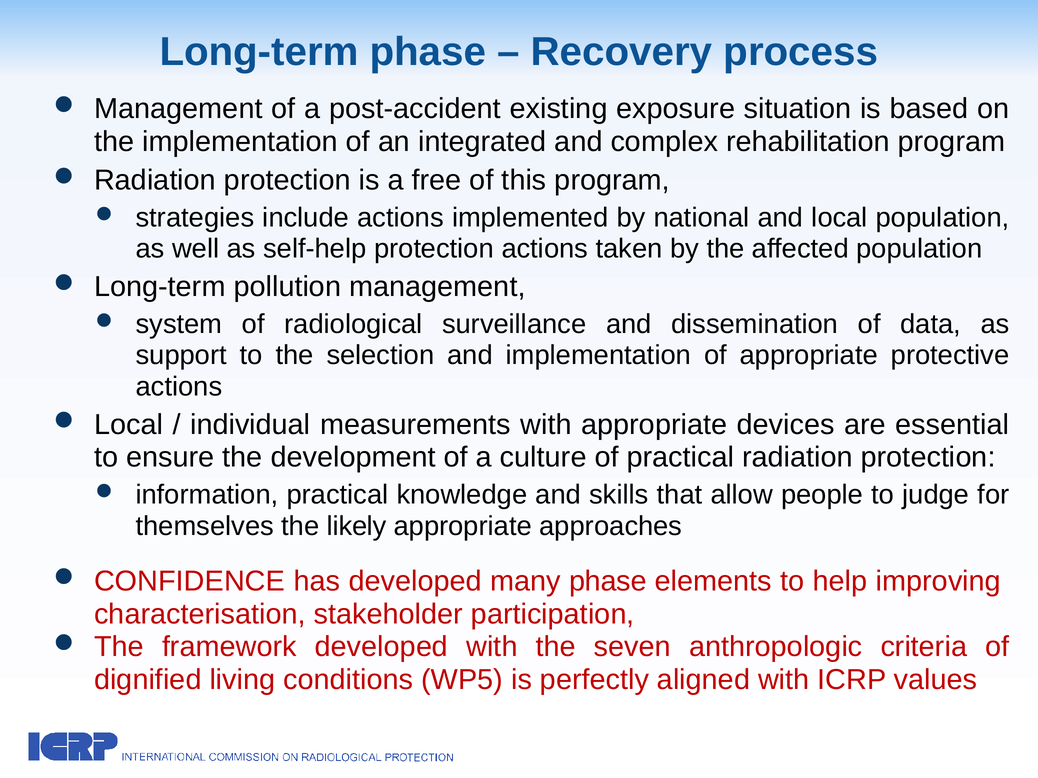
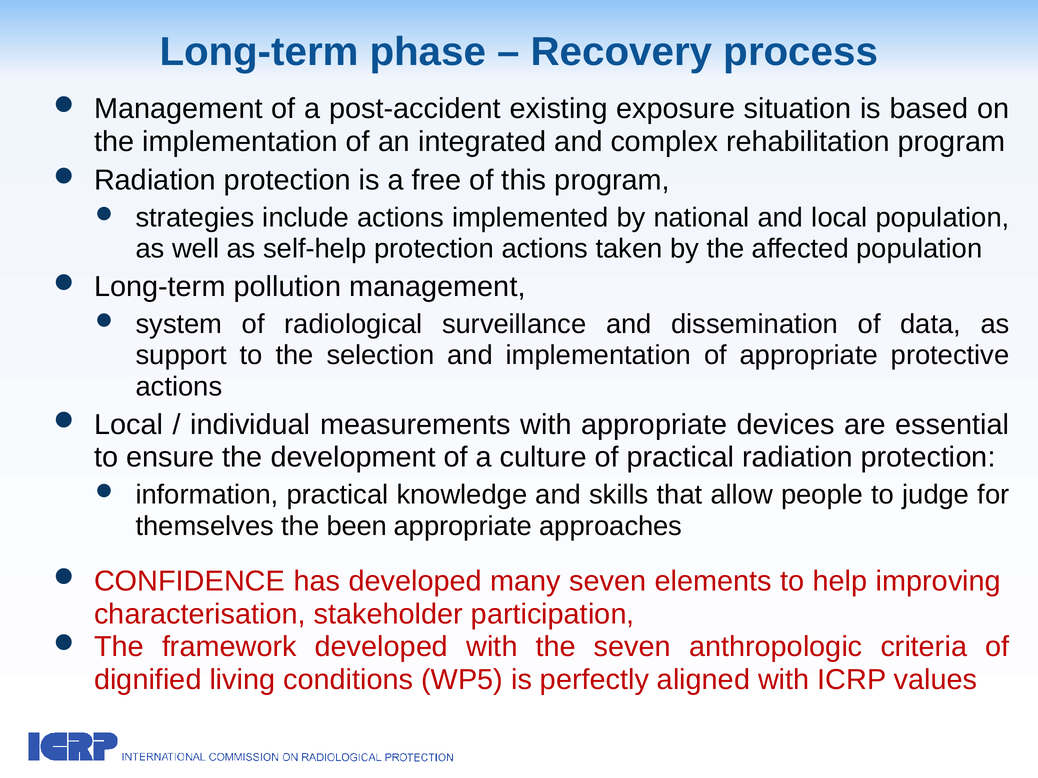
likely: likely -> been (357, 526)
many phase: phase -> seven (608, 582)
